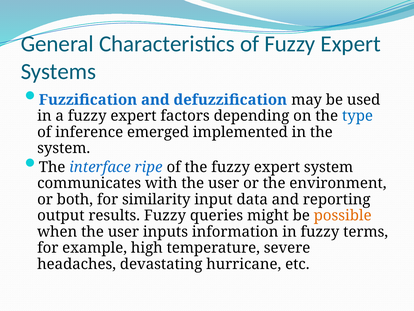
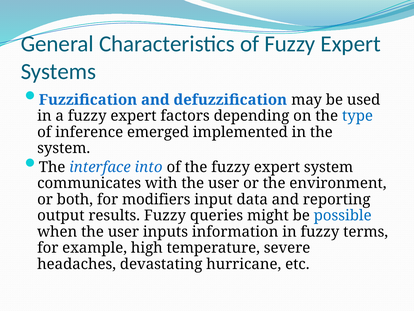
ripe: ripe -> into (149, 167)
similarity: similarity -> modifiers (156, 199)
possible colour: orange -> blue (343, 215)
